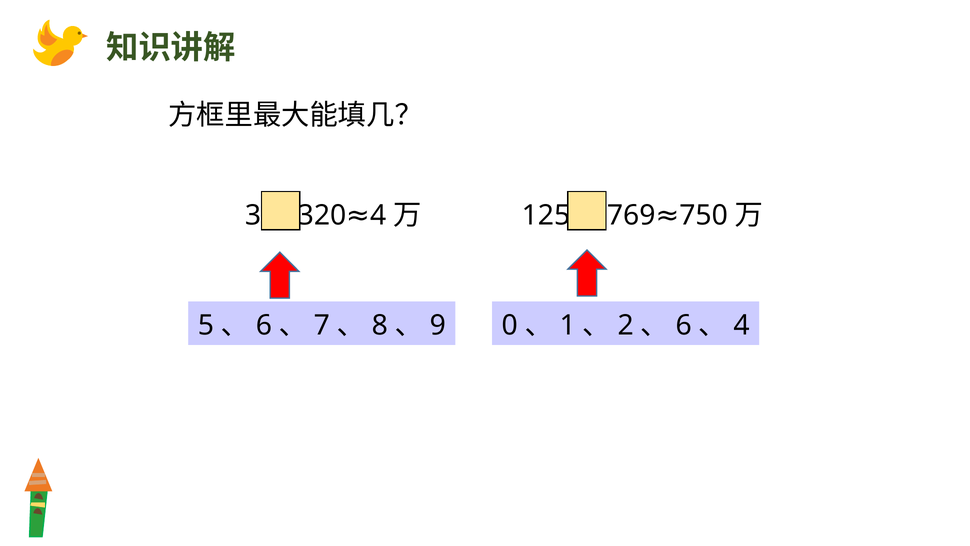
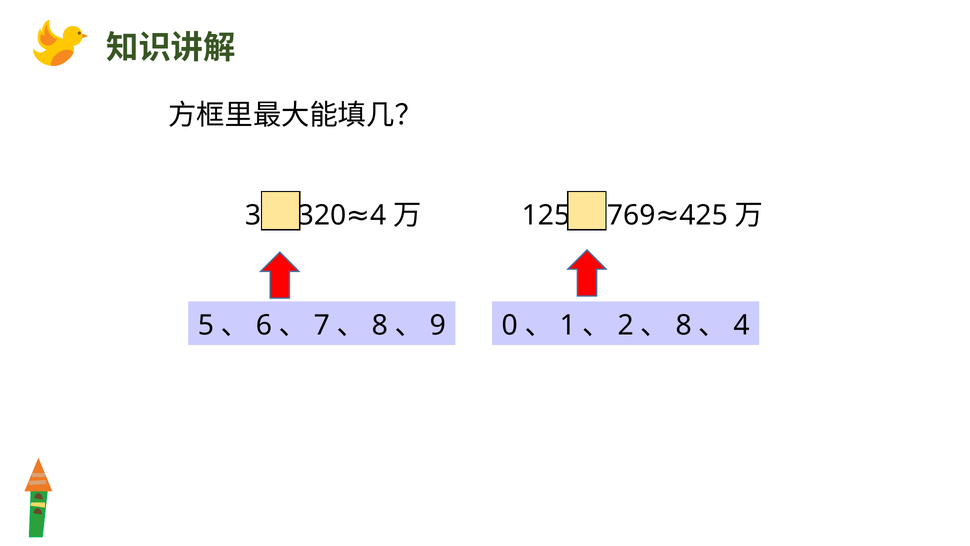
750: 750 -> 425 (704, 215)
6: 6 -> 8 (684, 325)
